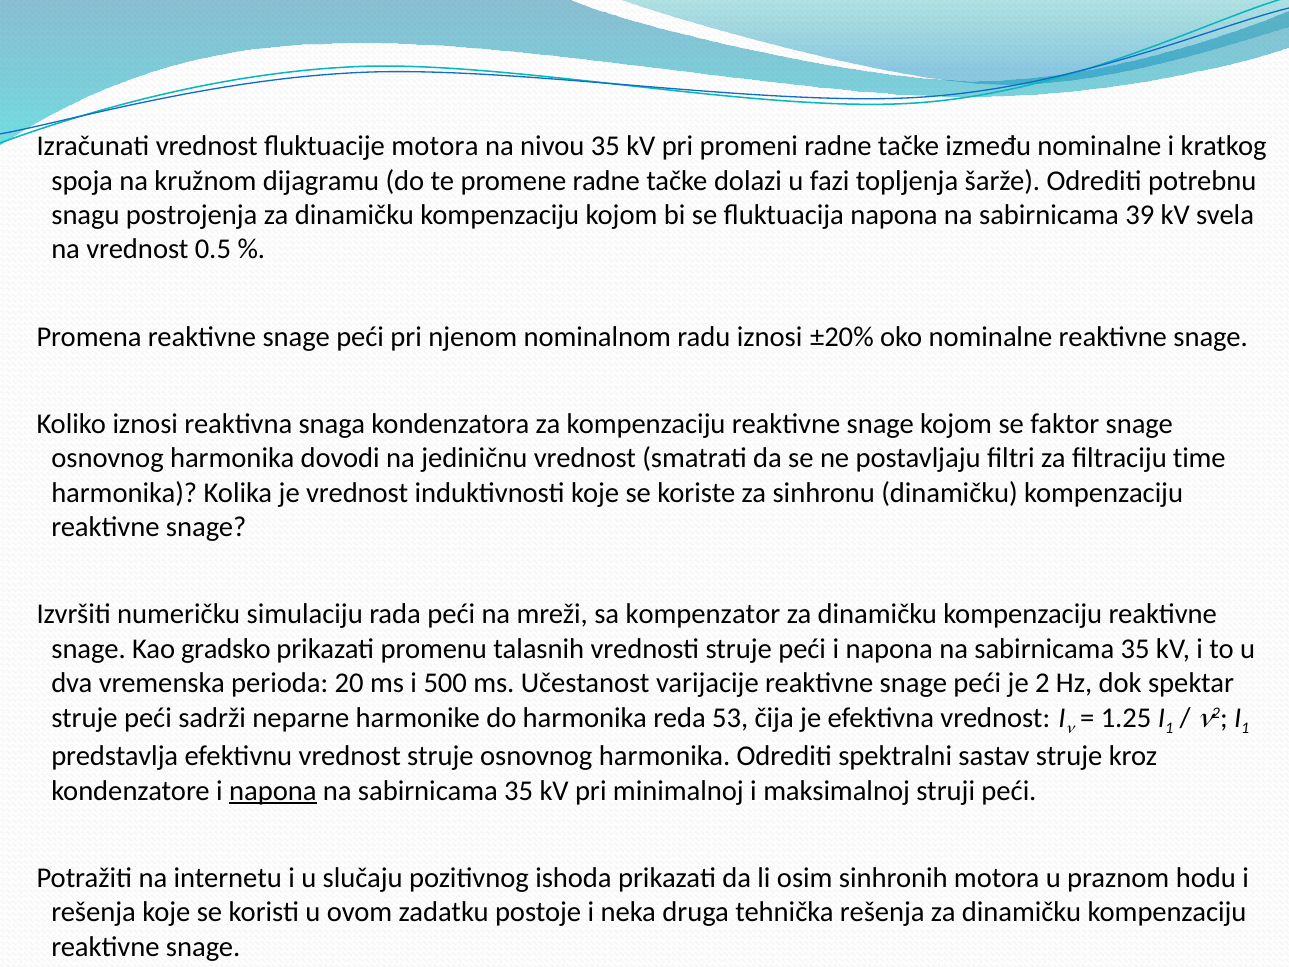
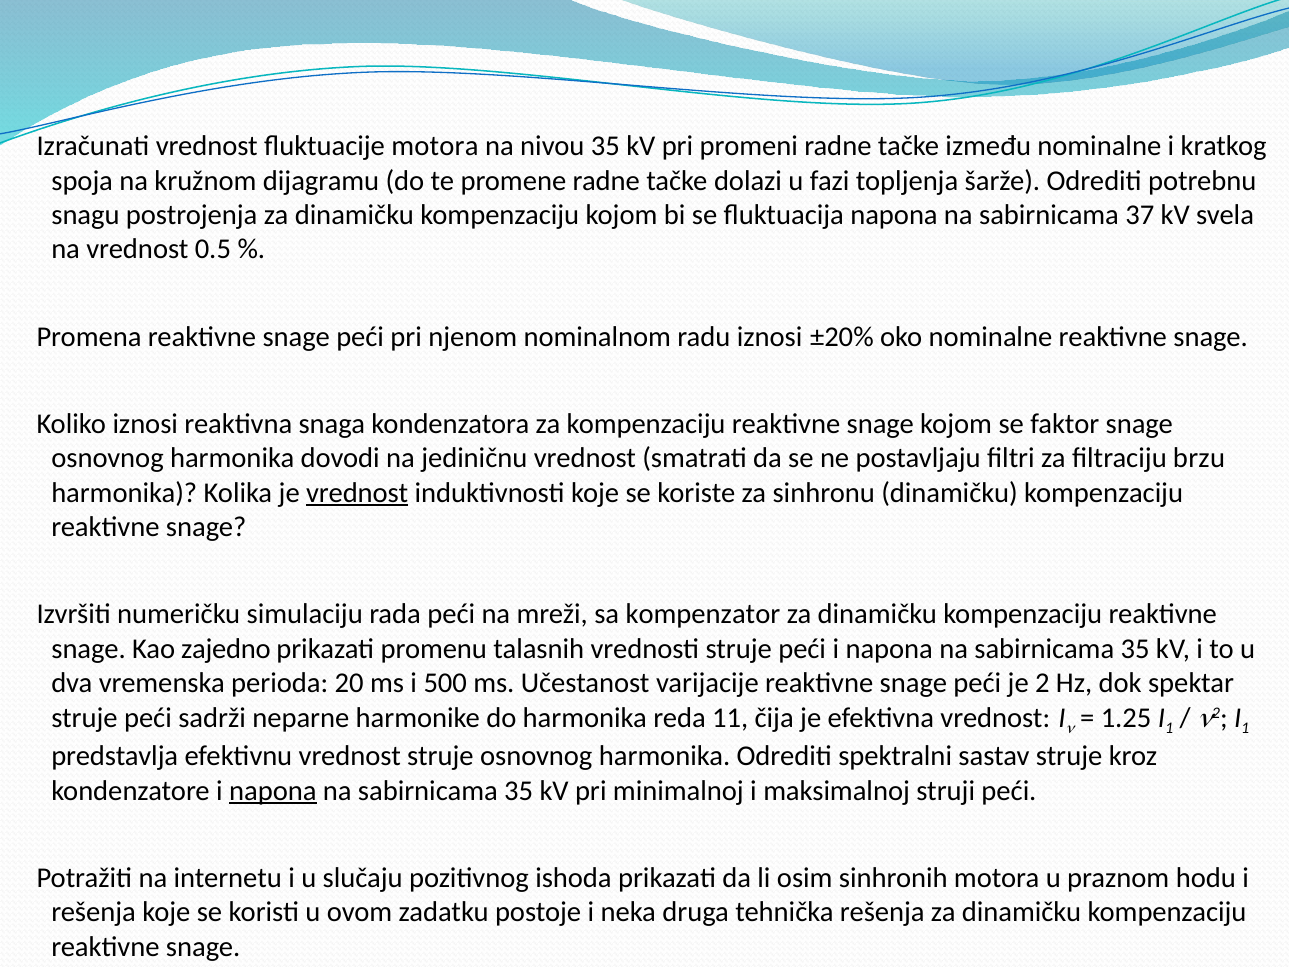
39: 39 -> 37 (1140, 215)
time: time -> brzu (1199, 458)
vrednost underline: none -> present (357, 493)
gradsko: gradsko -> zajedno (226, 649)
53: 53 -> 11 (730, 717)
